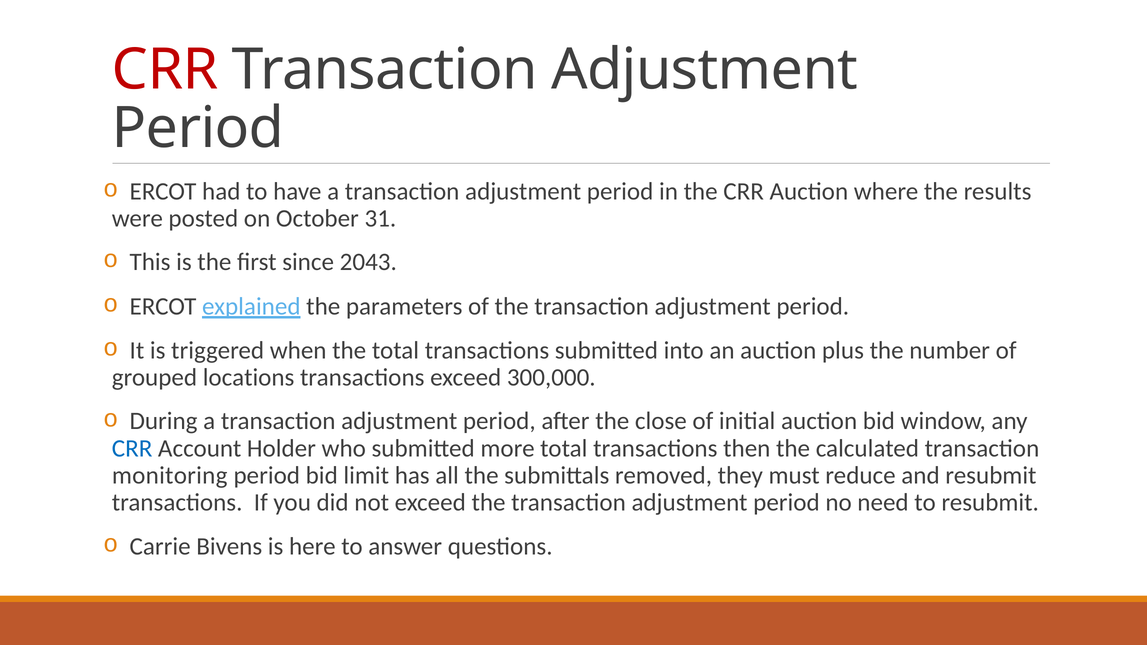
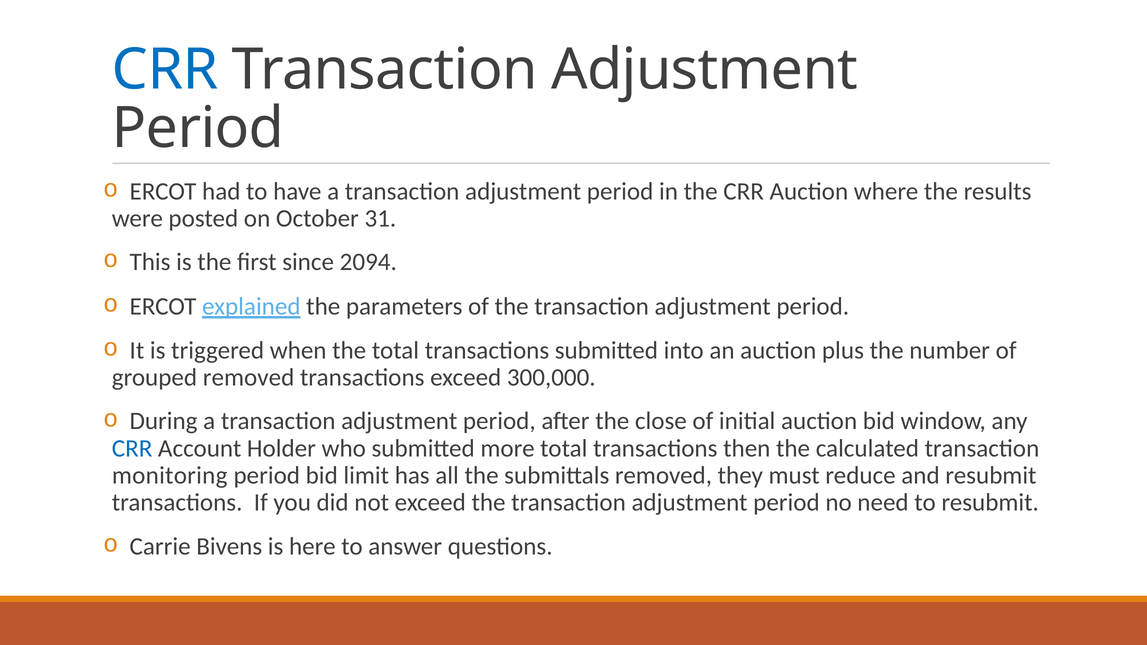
CRR colour: red -> blue (165, 70)
2043: 2043 -> 2094 (368, 262)
grouped locations: locations -> removed (249, 378)
